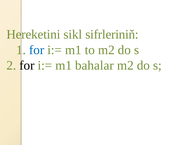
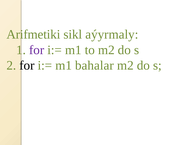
Hereketini: Hereketini -> Arifmetiki (33, 35)
sifrleriniň: sifrleriniň -> aýyrmaly (112, 35)
for colour: blue -> purple (37, 50)
